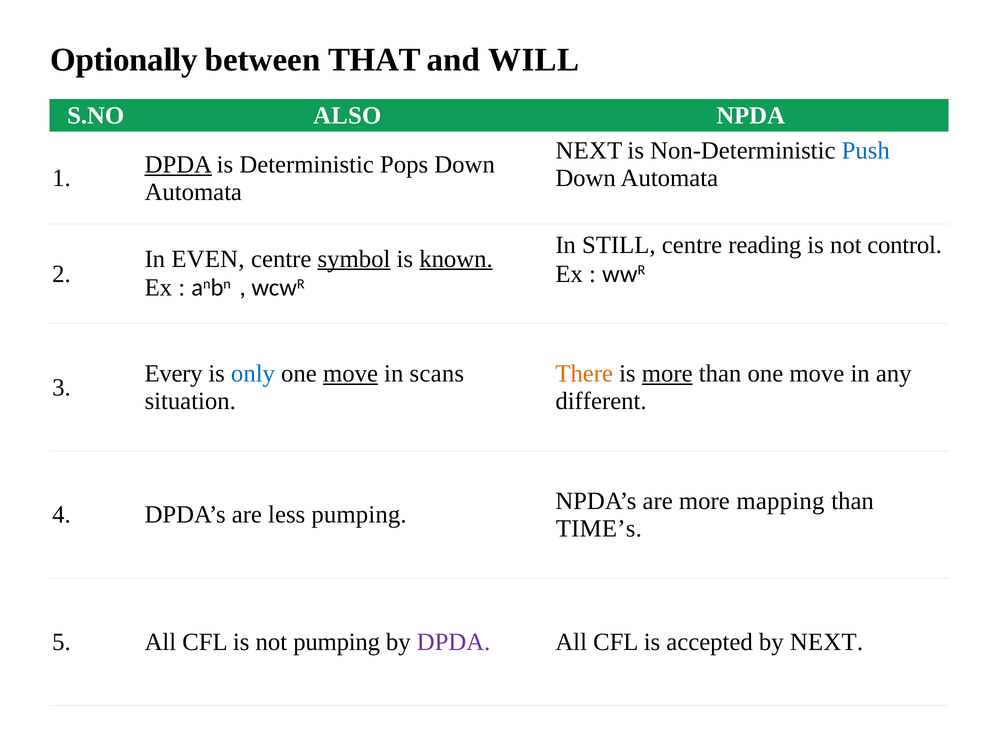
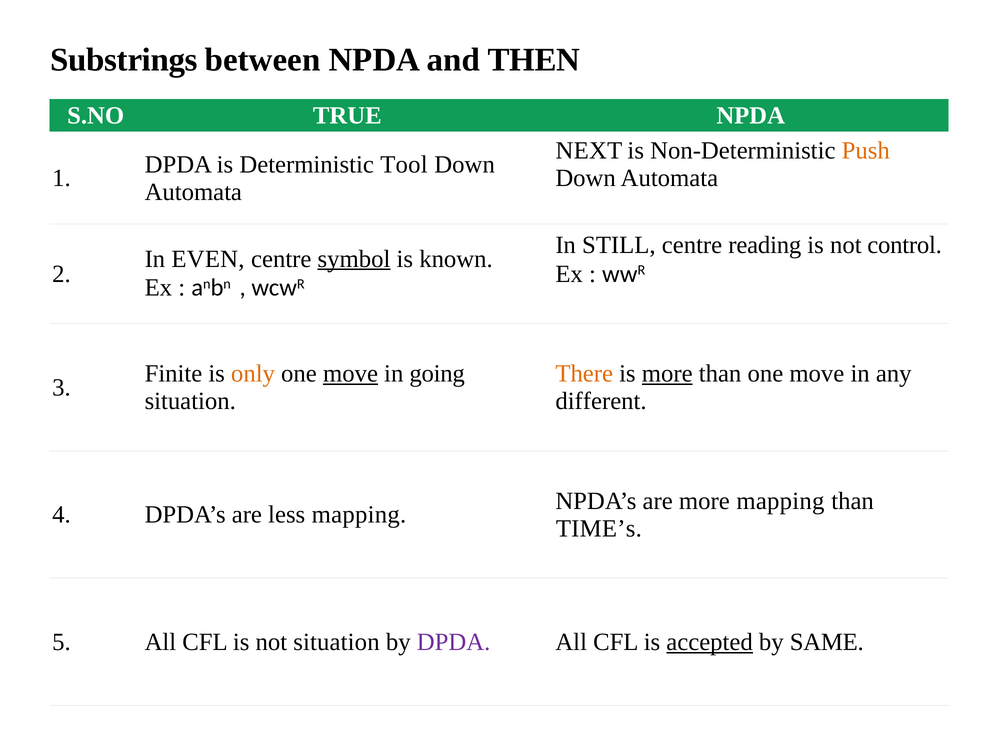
Optionally: Optionally -> Substrings (124, 60)
between THAT: THAT -> NPDA (374, 60)
WILL: WILL -> THEN (534, 60)
ALSO: ALSO -> TRUE (347, 116)
Push colour: blue -> orange (866, 151)
DPDA underline: present -> none (178, 164)
Pops: Pops -> Tool (404, 164)
known underline: present -> none (456, 259)
Every: Every -> Finite (173, 373)
only colour: blue -> orange (253, 373)
scans: scans -> going (437, 373)
less pumping: pumping -> mapping (359, 514)
not pumping: pumping -> situation (336, 642)
accepted underline: none -> present (710, 642)
by NEXT: NEXT -> SAME (827, 642)
